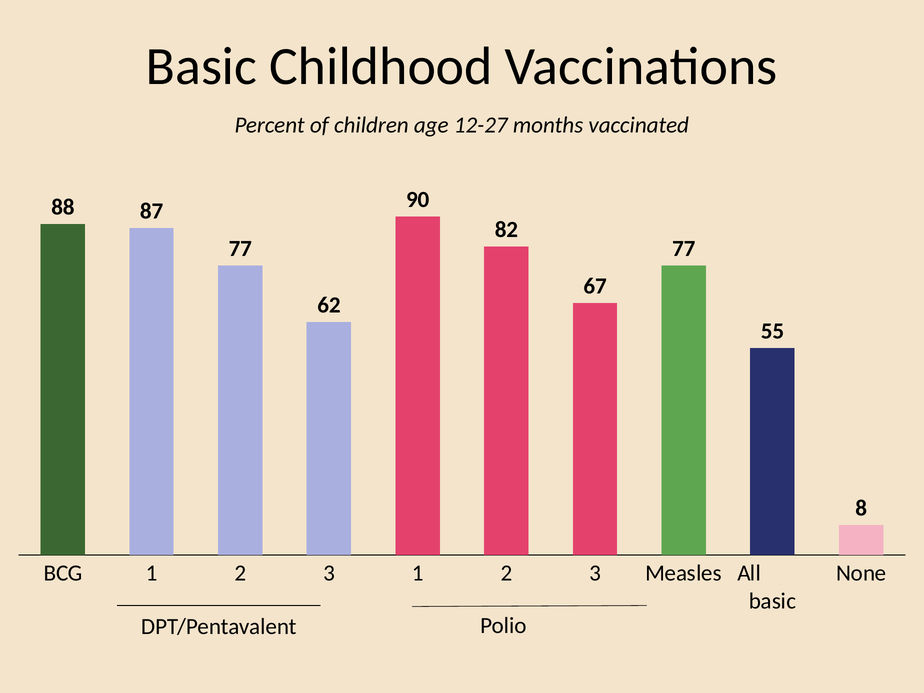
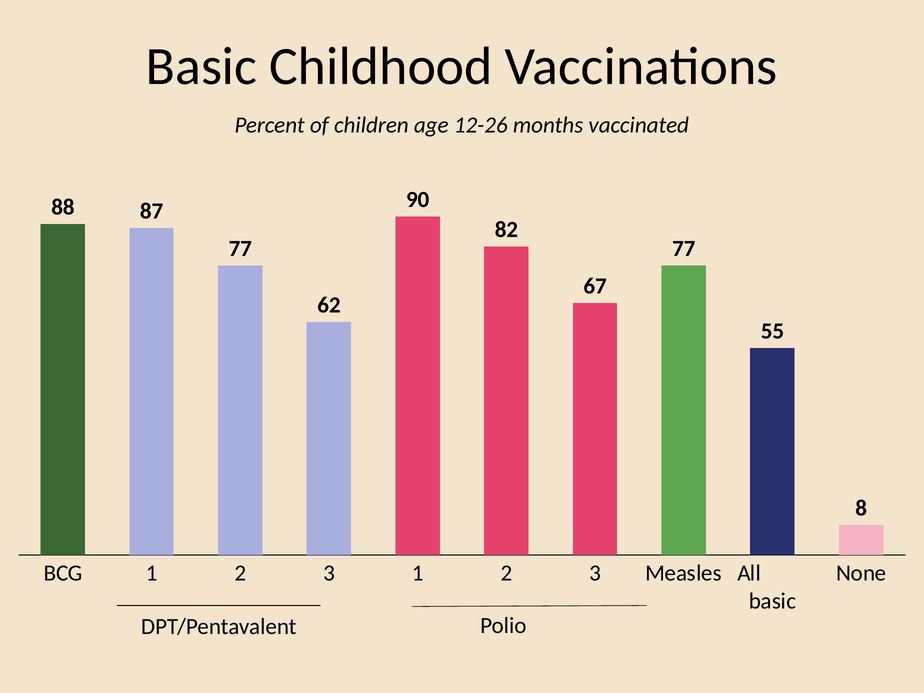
12-27: 12-27 -> 12-26 (481, 125)
